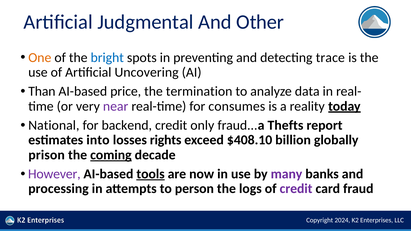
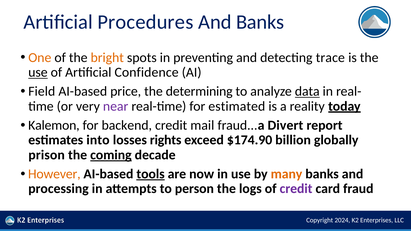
Judgmental: Judgmental -> Procedures (145, 22)
And Other: Other -> Banks (260, 22)
bright colour: blue -> orange (107, 58)
use underline: none -> present (38, 72)
Uncovering: Uncovering -> Confidence (147, 72)
Than: Than -> Field (42, 92)
termination: termination -> determining (199, 92)
data underline: none -> present (307, 92)
consumes: consumes -> estimated (237, 106)
National: National -> Kalemon (54, 125)
only: only -> mail (202, 125)
Thefts: Thefts -> Divert (285, 125)
$408.10: $408.10 -> $174.90 (250, 140)
However colour: purple -> orange (54, 174)
many colour: purple -> orange (287, 174)
